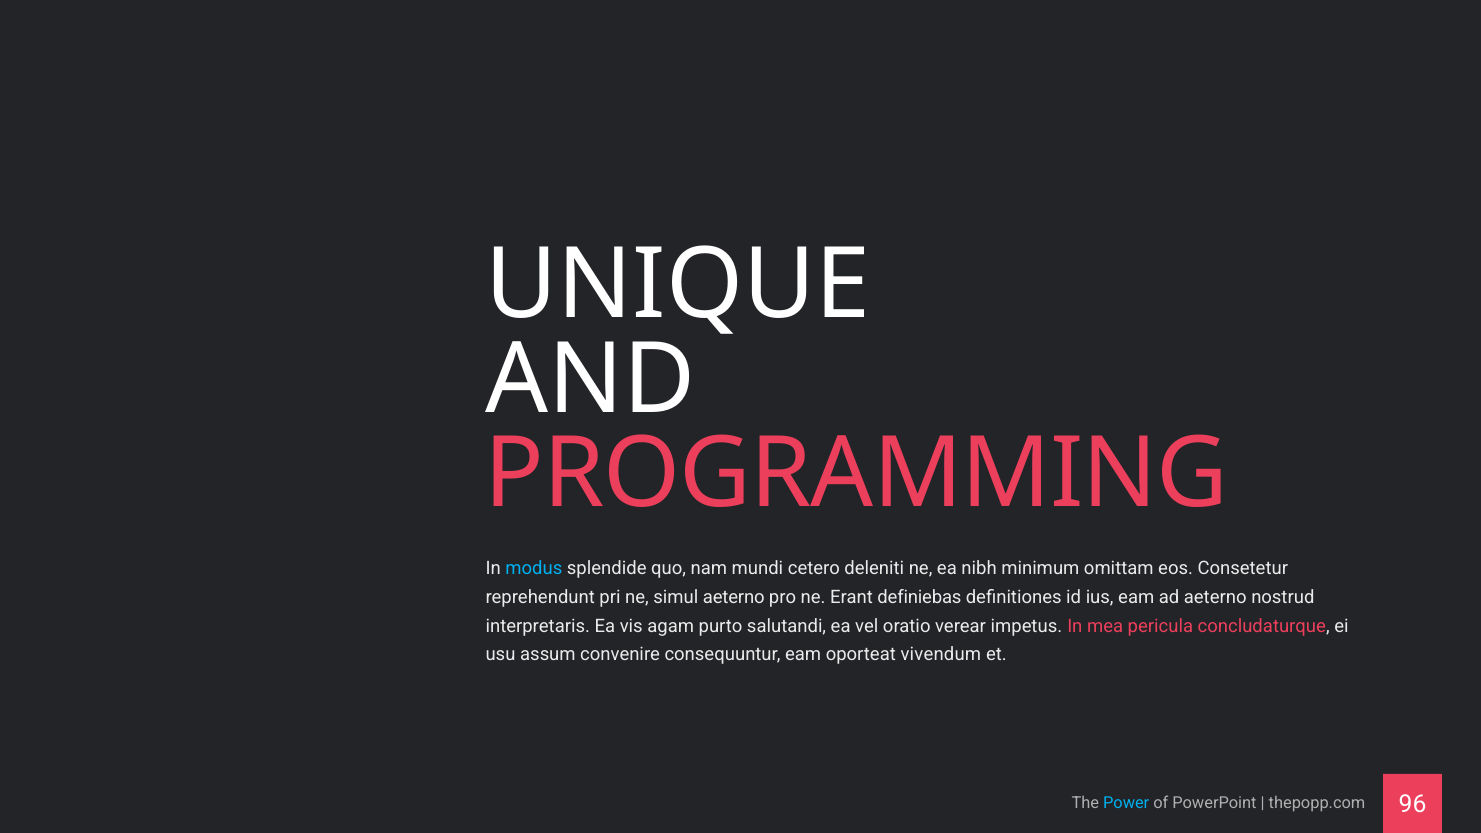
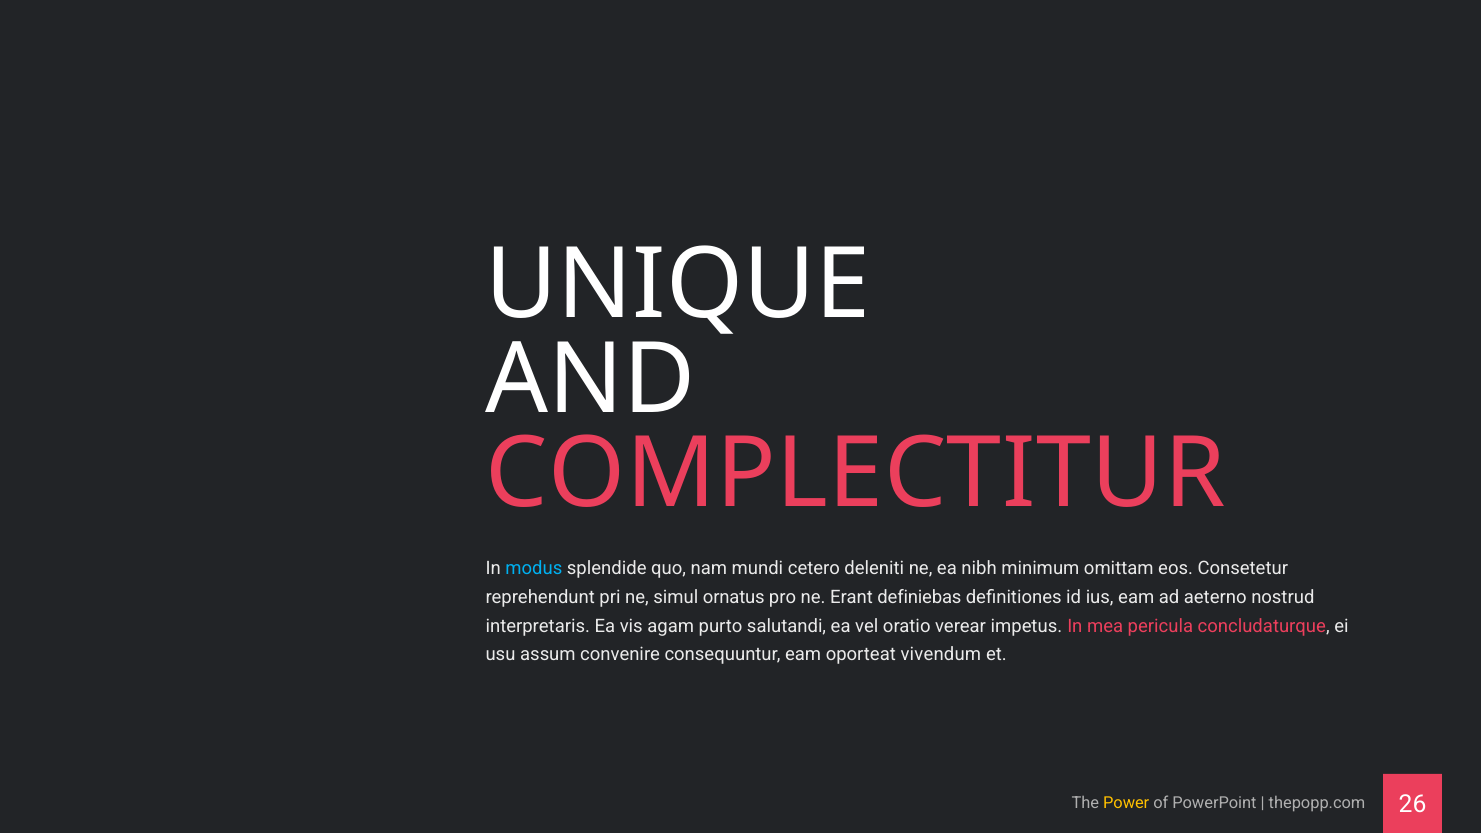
PROGRAMMING: PROGRAMMING -> COMPLECTITUR (856, 474)
simul aeterno: aeterno -> ornatus (734, 597)
Power colour: light blue -> yellow (1126, 803)
96: 96 -> 26 (1413, 804)
